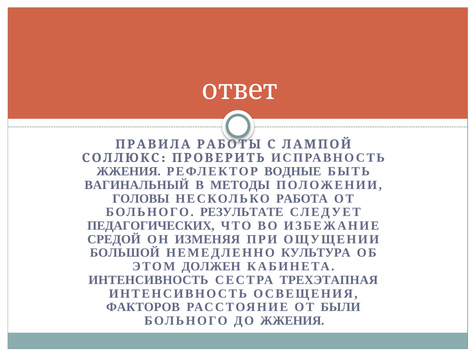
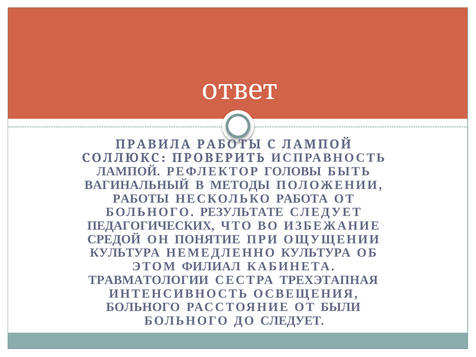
ЖЖЕНИЯ: ЖЖЕНИЯ -> ЛАМПОЙ (128, 171)
ВОДНЫЕ: ВОДНЫЕ -> ГОЛОВЫ (293, 171)
ГОЛОВЫ: ГОЛОВЫ -> РАБОТЫ (141, 199)
ИЗМЕНЯЯ: ИЗМЕНЯЯ -> ПОНЯТИЕ (207, 239)
БОЛЬШОЙ: БОЛЬШОЙ -> КУЛЬТУРА (125, 253)
ДОЛЖЕН: ДОЛЖЕН -> ФИЛИАЛ (211, 266)
ИНТЕНСИВНОСТЬ: ИНТЕНСИВНОСТЬ -> ТРАВМАТОЛОГИИ (148, 280)
ФАКТОРОВ: ФАКТОРОВ -> БОЛЬНОГО (143, 307)
ДО ЖЖЕНИЯ: ЖЖЕНИЯ -> СЛЕДУЕТ (292, 321)
